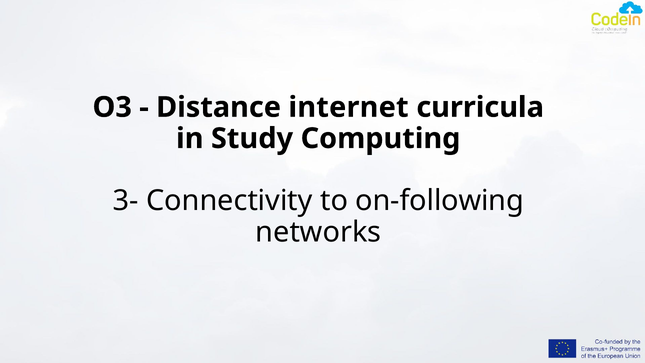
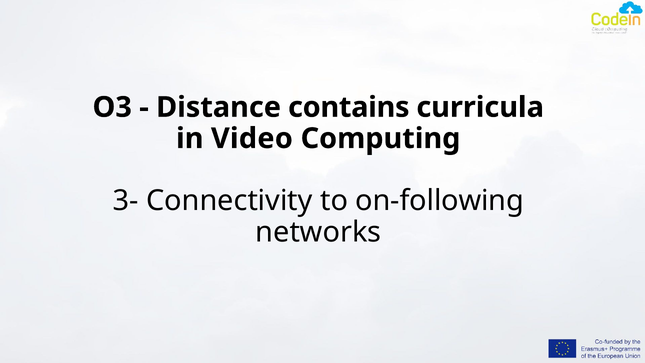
internet: internet -> contains (349, 107)
Study: Study -> Video (252, 138)
